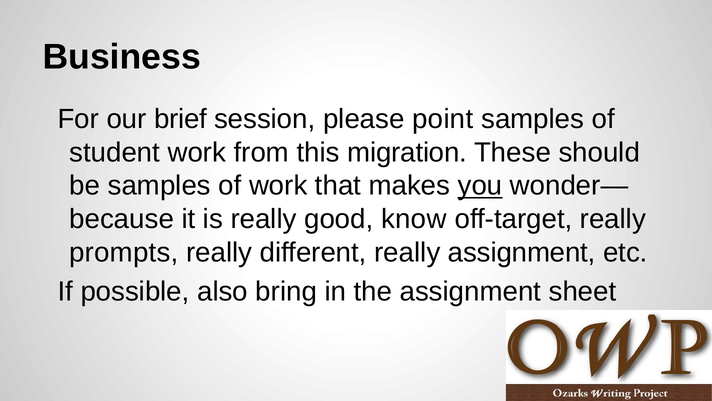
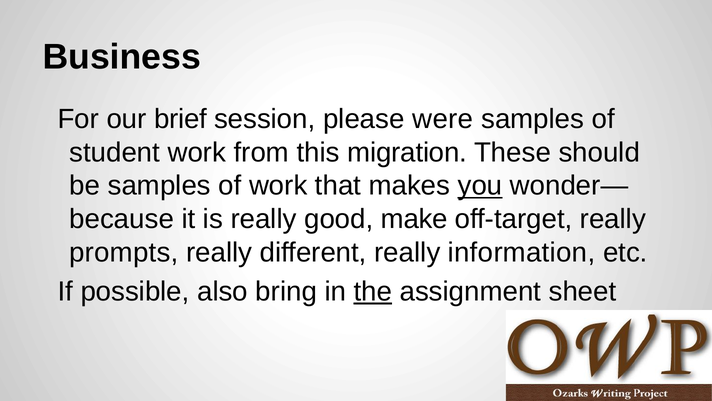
point: point -> were (443, 119)
know: know -> make (414, 219)
really assignment: assignment -> information (522, 252)
the underline: none -> present (373, 291)
